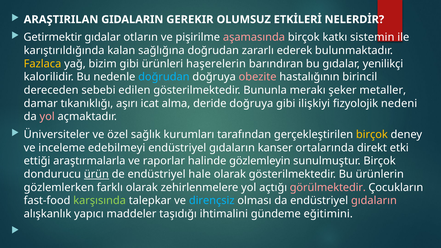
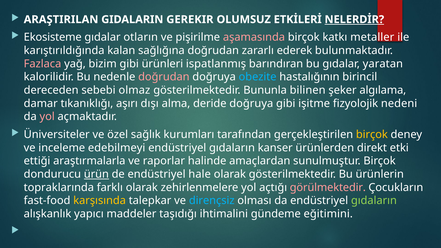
NELERDİR underline: none -> present (354, 19)
Getirmektir: Getirmektir -> Ekosisteme (53, 37)
sistemin: sistemin -> metaller (372, 37)
Fazlaca colour: yellow -> pink (43, 64)
haşerelerin: haşerelerin -> ispatlanmış (216, 64)
yenilikçi: yenilikçi -> yaratan (383, 64)
doğrudan colour: light blue -> pink (164, 77)
obezite colour: pink -> light blue (258, 77)
edilen: edilen -> olmaz (134, 90)
merakı: merakı -> bilinen (308, 90)
metaller: metaller -> algılama (383, 90)
icat: icat -> dışı (150, 103)
ilişkiyi: ilişkiyi -> işitme (314, 103)
ortalarında: ortalarında -> ürünlerden (325, 148)
gözlemleyin: gözlemleyin -> amaçlardan (260, 161)
gözlemlerken: gözlemlerken -> topraklarında (59, 187)
karşısında colour: light green -> yellow (100, 201)
gıdaların colour: pink -> light green (374, 201)
